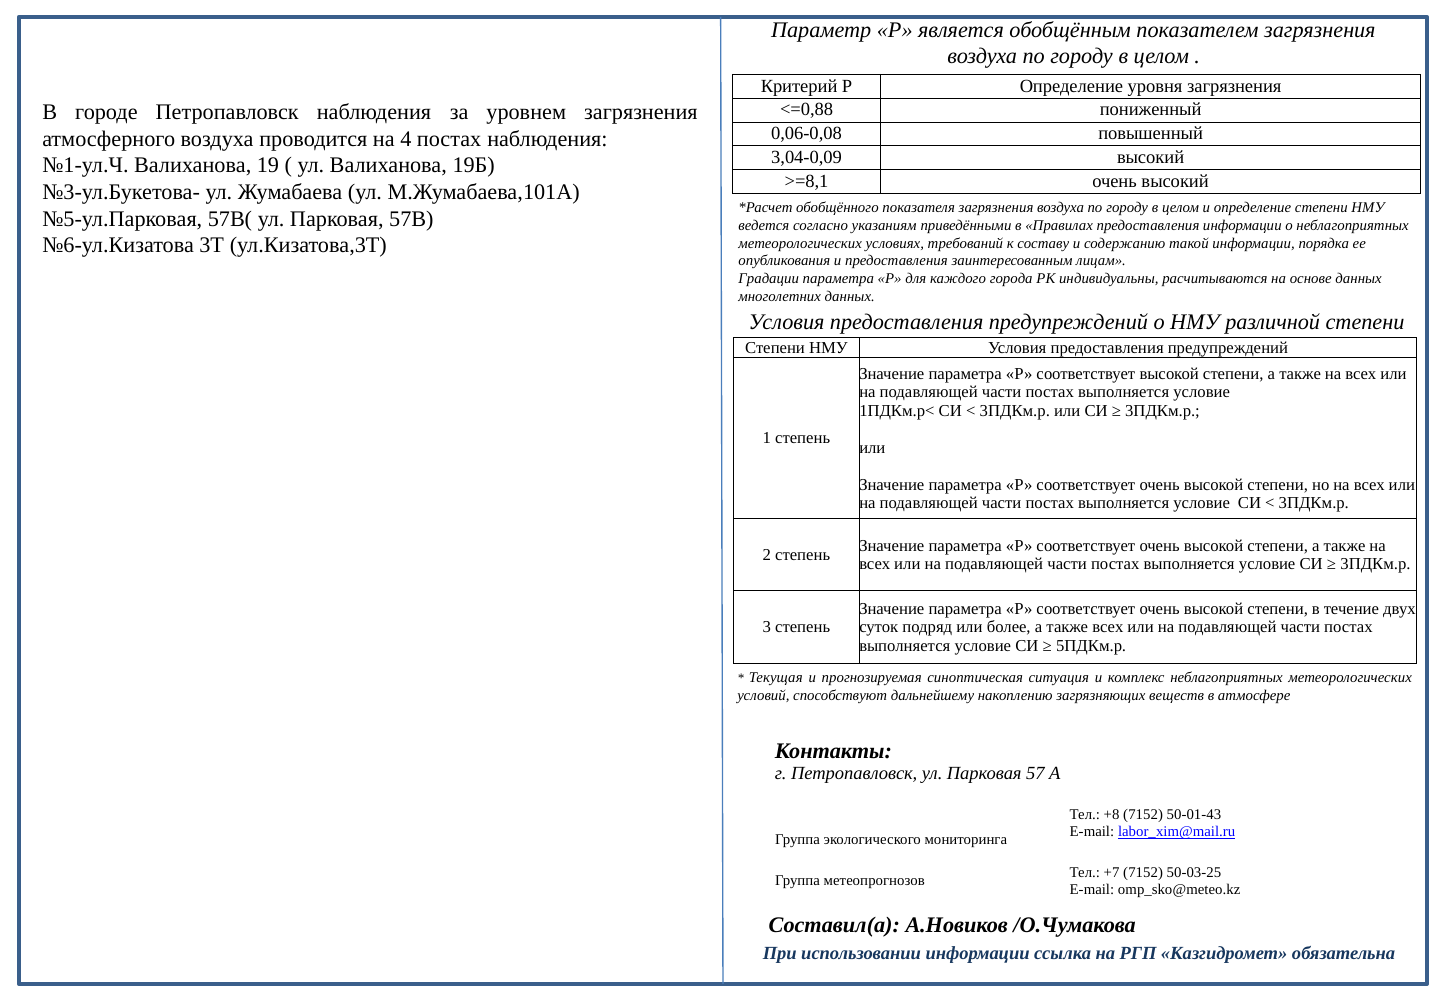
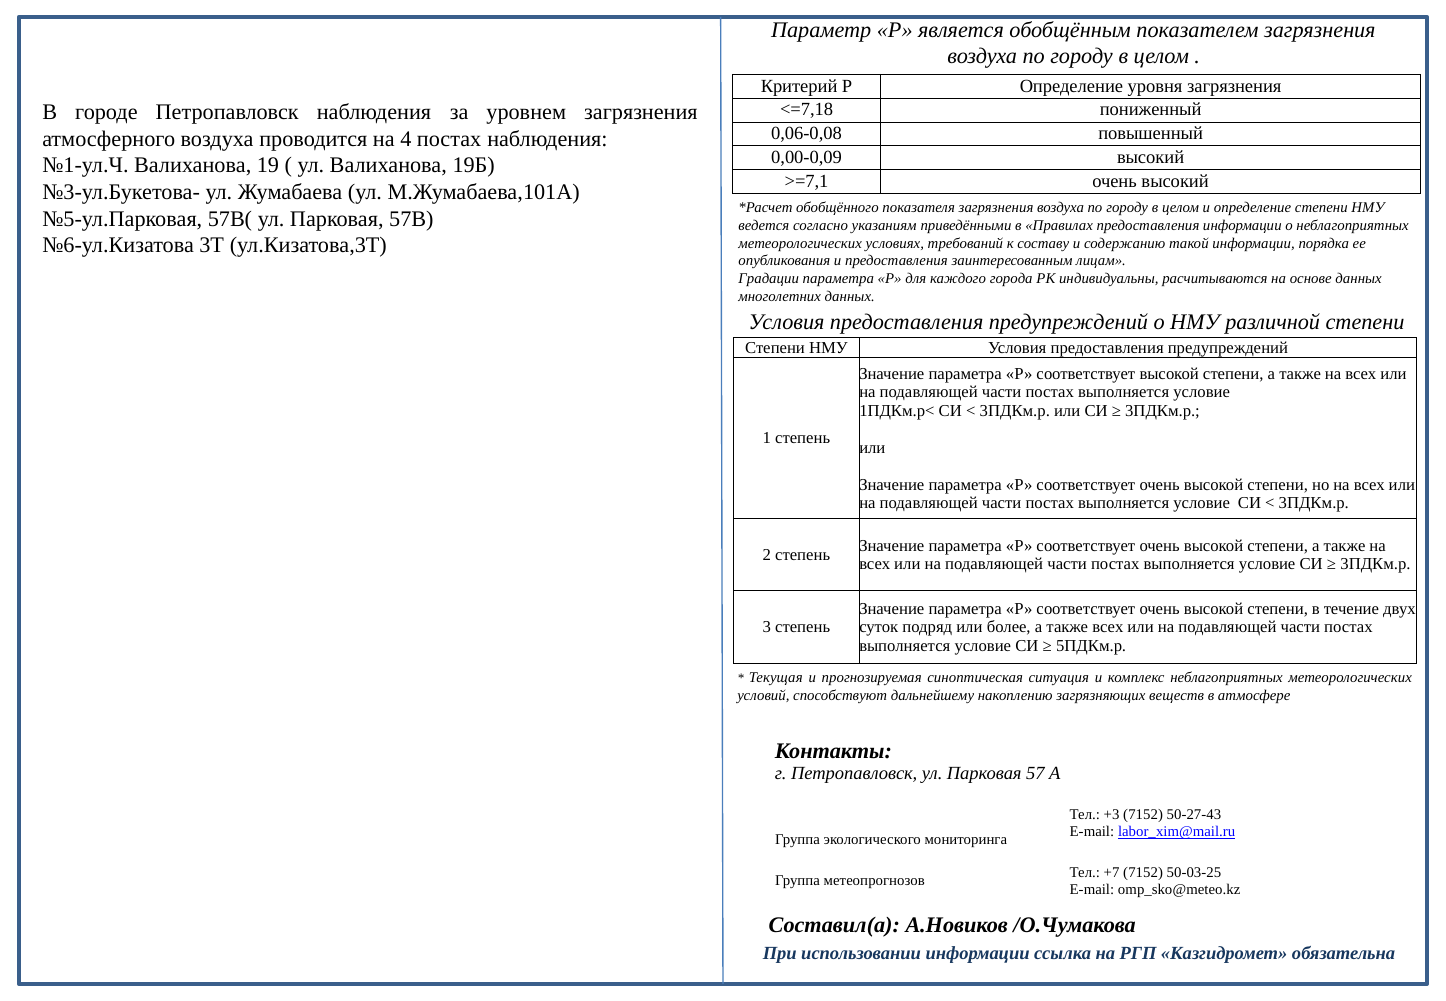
<=0,88: <=0,88 -> <=7,18 (807, 110)
3,04-0,09: 3,04-0,09 -> 0,00-0,09 (807, 158)
>=8,1: >=8,1 -> >=7,1 (807, 181)
+8: +8 -> +3 (1112, 815)
50-01-43: 50-01-43 -> 50-27-43 (1194, 815)
